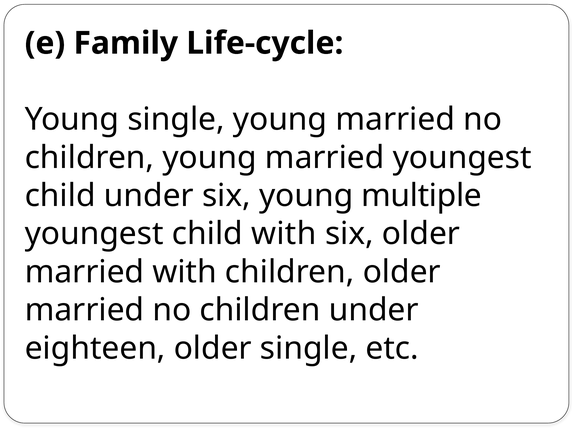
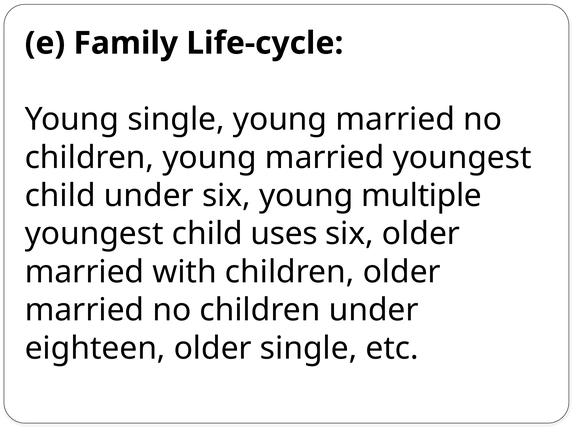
child with: with -> uses (284, 234)
